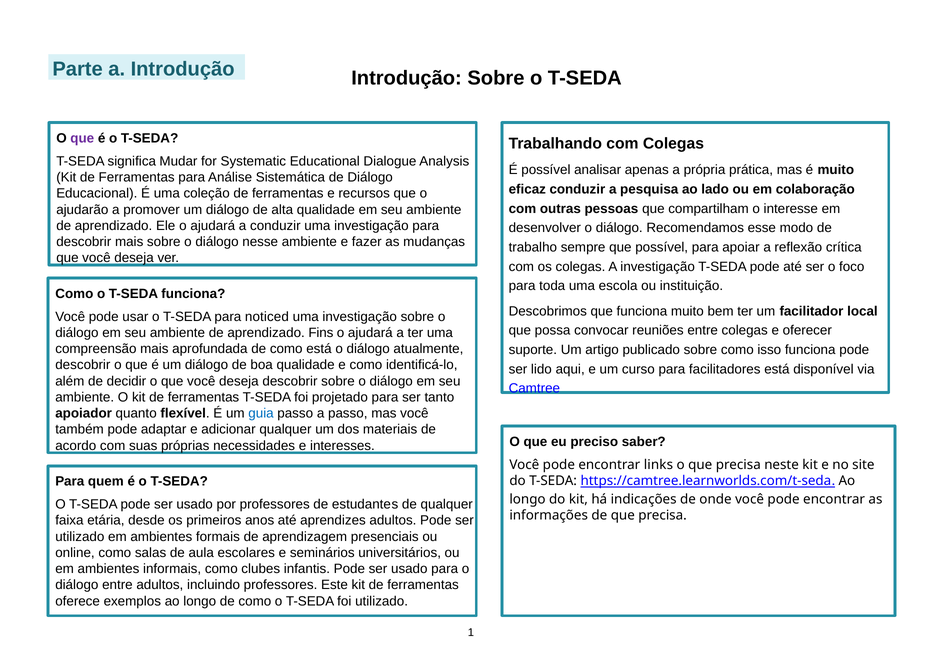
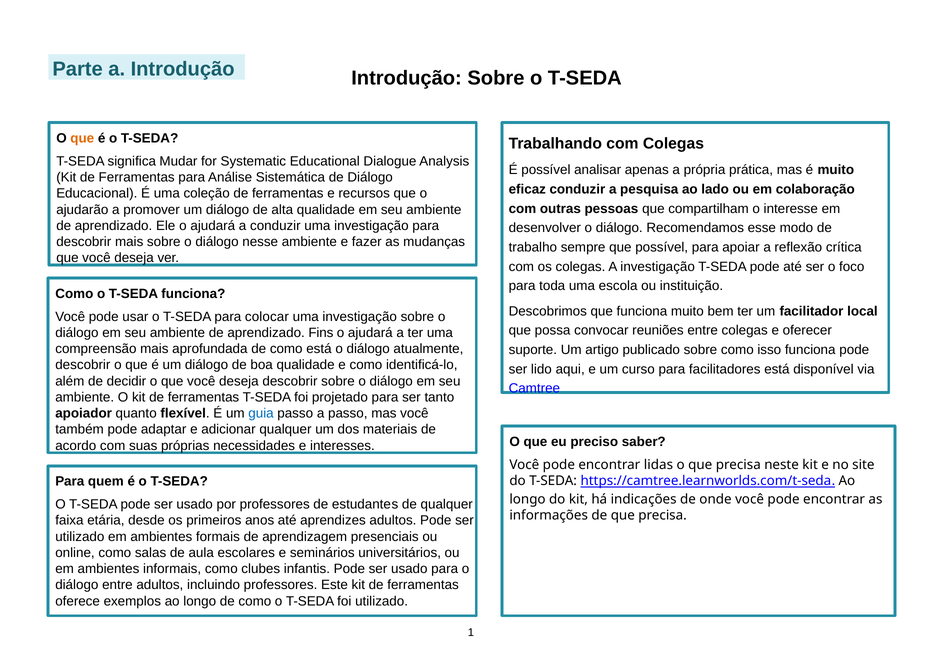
que colour: purple -> orange (82, 138)
noticed: noticed -> colocar (267, 316)
links: links -> lidas (658, 464)
